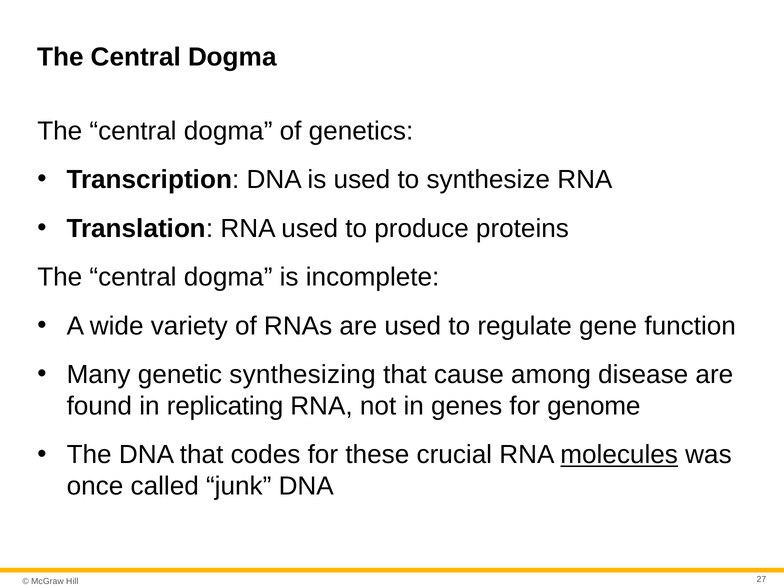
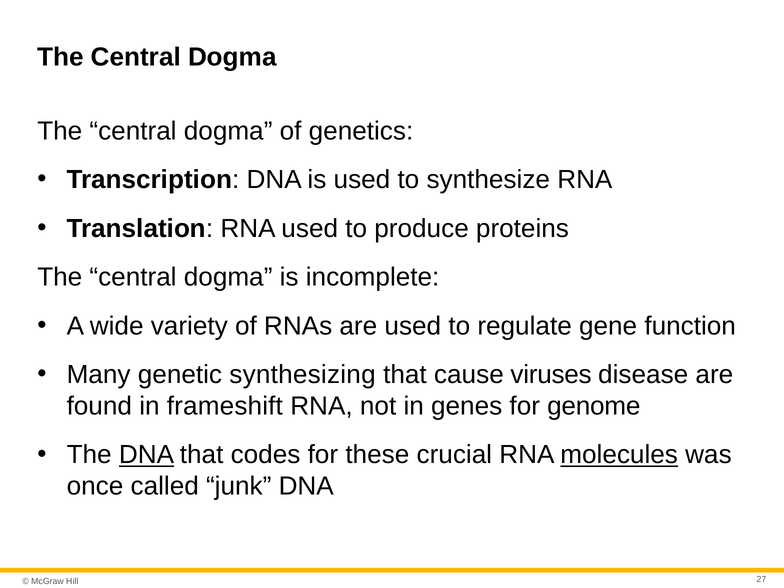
among: among -> viruses (551, 375)
replicating: replicating -> frameshift (225, 406)
DNA underline: none -> present (146, 455)
